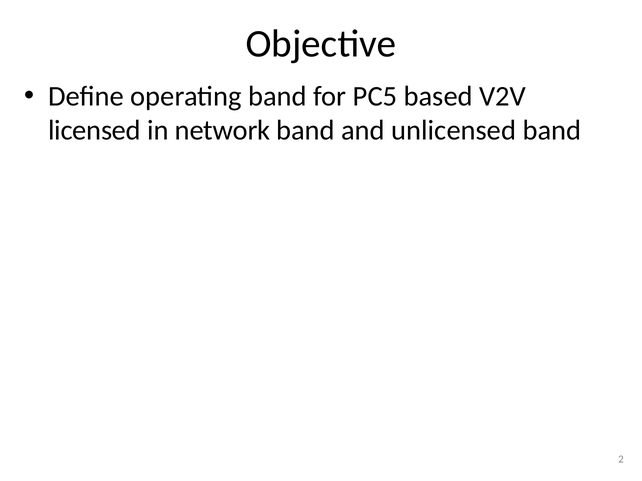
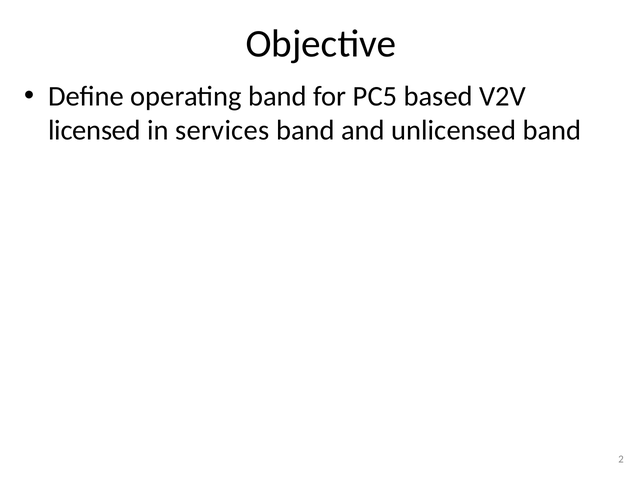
network: network -> services (222, 131)
